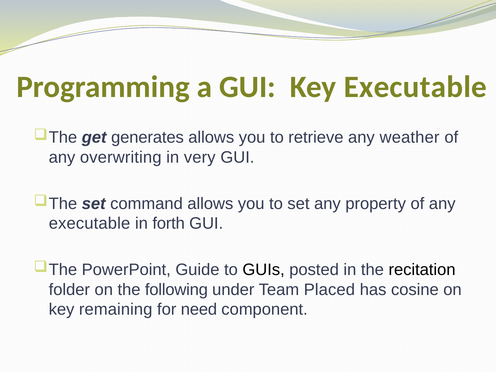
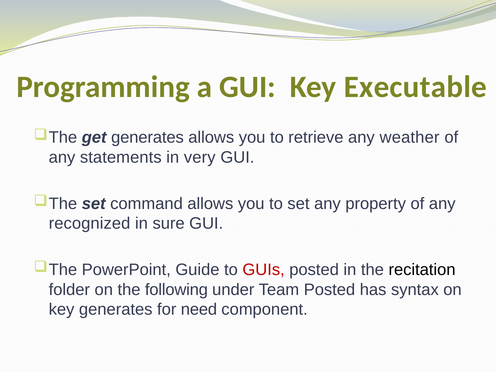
overwriting: overwriting -> statements (121, 157)
executable: executable -> recognized (90, 223)
forth: forth -> sure (169, 223)
GUIs colour: black -> red (264, 270)
Team Placed: Placed -> Posted (329, 290)
cosine: cosine -> syntax (415, 290)
key remaining: remaining -> generates (116, 309)
